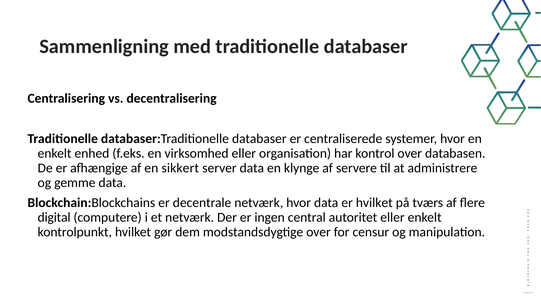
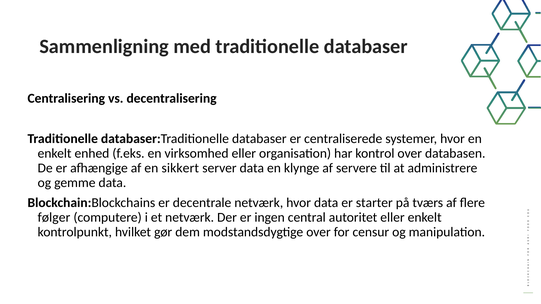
er hvilket: hvilket -> starter (374, 203)
digital: digital -> følger (54, 218)
